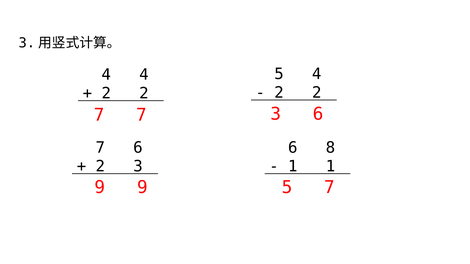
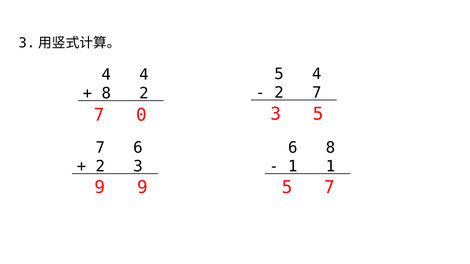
2: 2 -> 7 (317, 93)
2: 2 -> 8 (106, 94)
7 7: 7 -> 0 (142, 115)
6: 6 -> 5 (318, 114)
